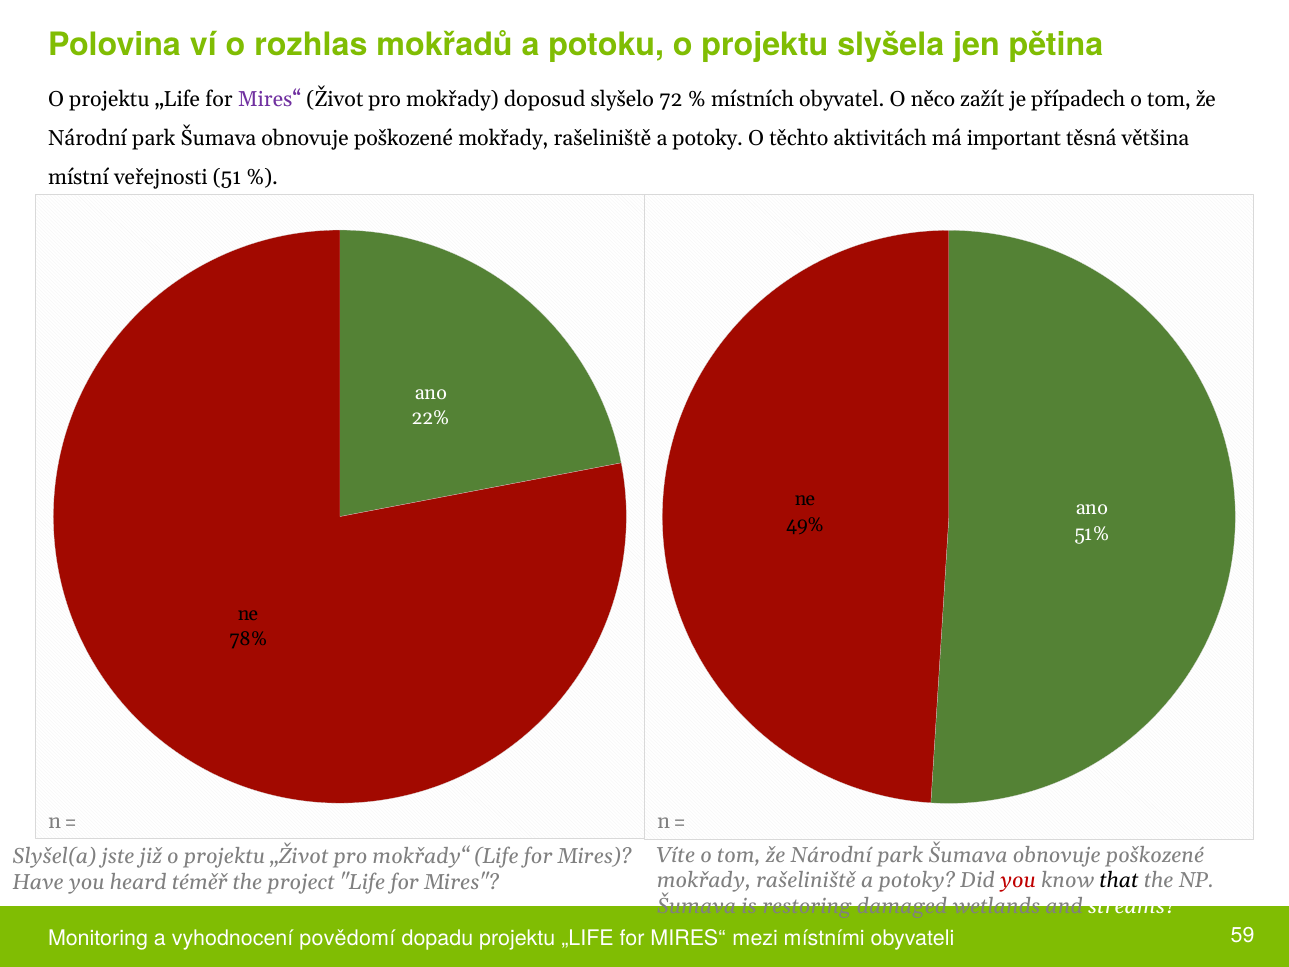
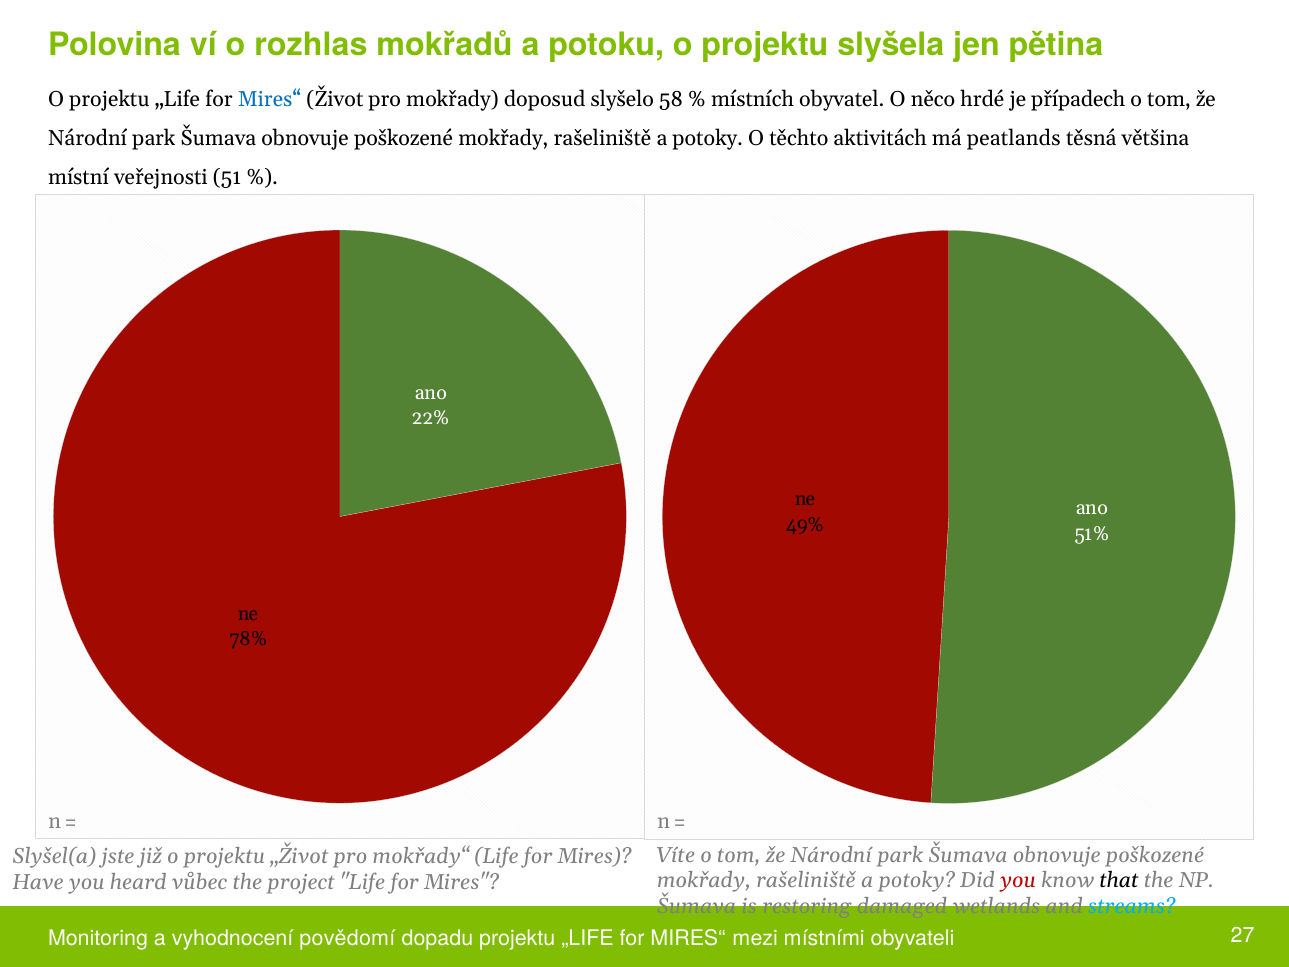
Mires“ colour: purple -> blue (270, 100)
72: 72 -> 58 (671, 100)
zažít: zažít -> hrdé (982, 100)
important: important -> peatlands (1014, 138)
téměř: téměř -> vůbec (200, 882)
streams colour: white -> light blue (1132, 906)
59: 59 -> 27 (1243, 935)
